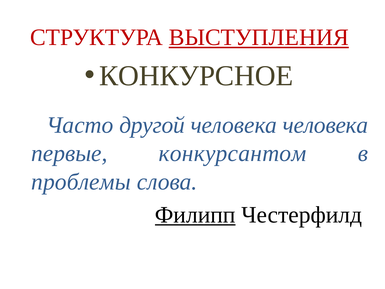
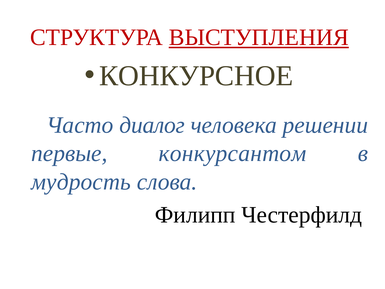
другой: другой -> диалог (152, 125)
человека человека: человека -> решении (325, 125)
проблемы: проблемы -> мудрость (81, 182)
Филипп underline: present -> none (195, 215)
